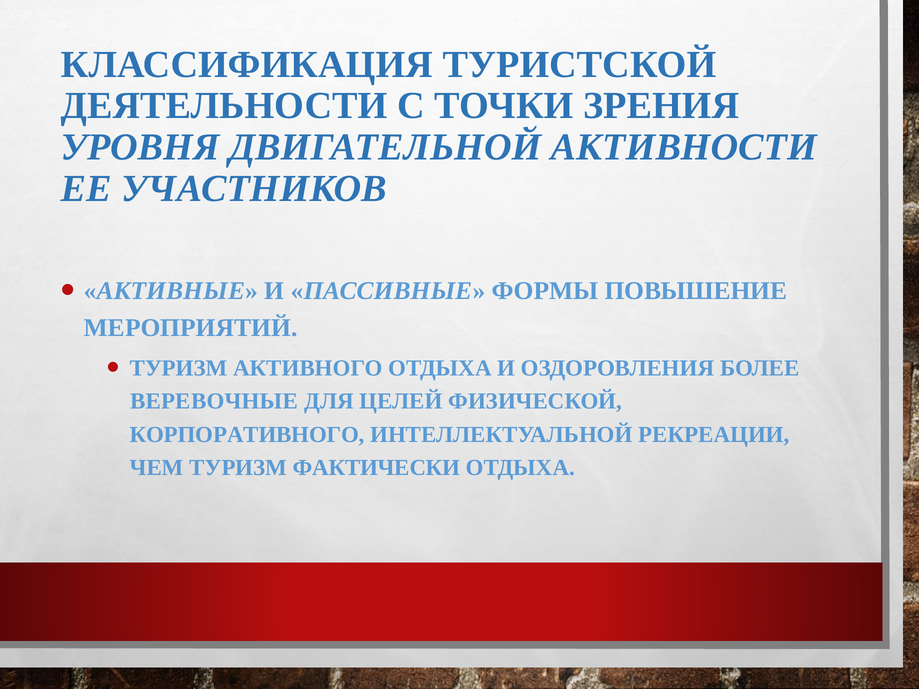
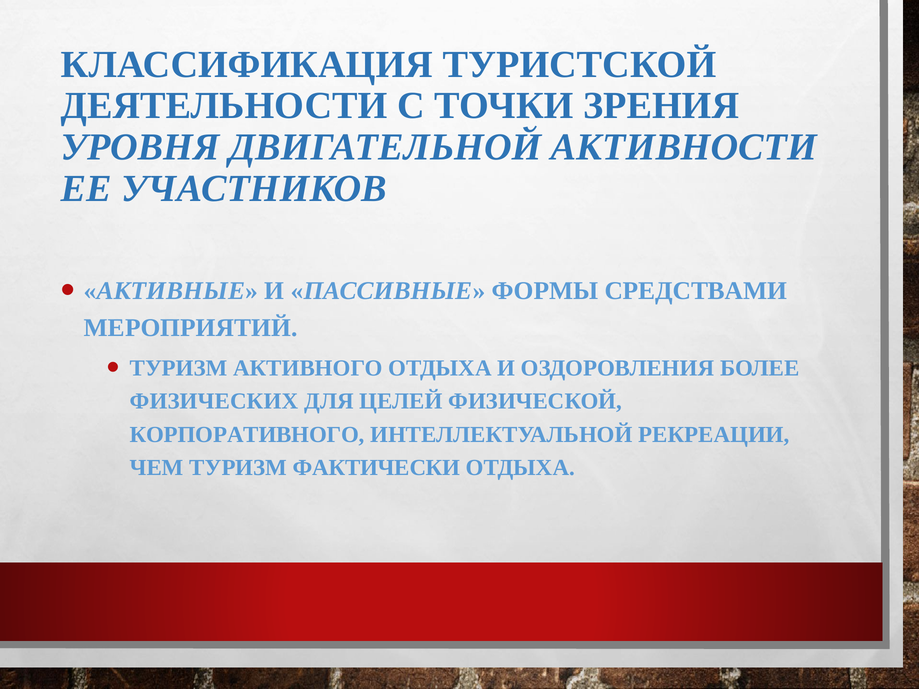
ПОВЫШЕНИЕ: ПОВЫШЕНИЕ -> СРЕДСТВАМИ (696, 291)
ВЕРЕВОЧНЫЕ: ВЕРЕВОЧНЫЕ -> ФИЗИЧЕСКИХ (214, 402)
